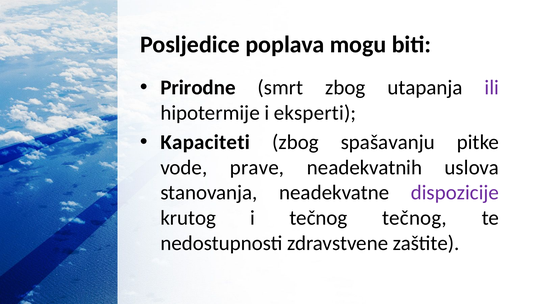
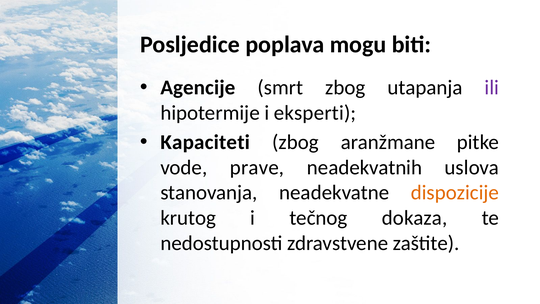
Prirodne: Prirodne -> Agencije (198, 87)
spašavanju: spašavanju -> aranžmane (388, 142)
dispozicije colour: purple -> orange (455, 193)
tečnog tečnog: tečnog -> dokaza (415, 218)
